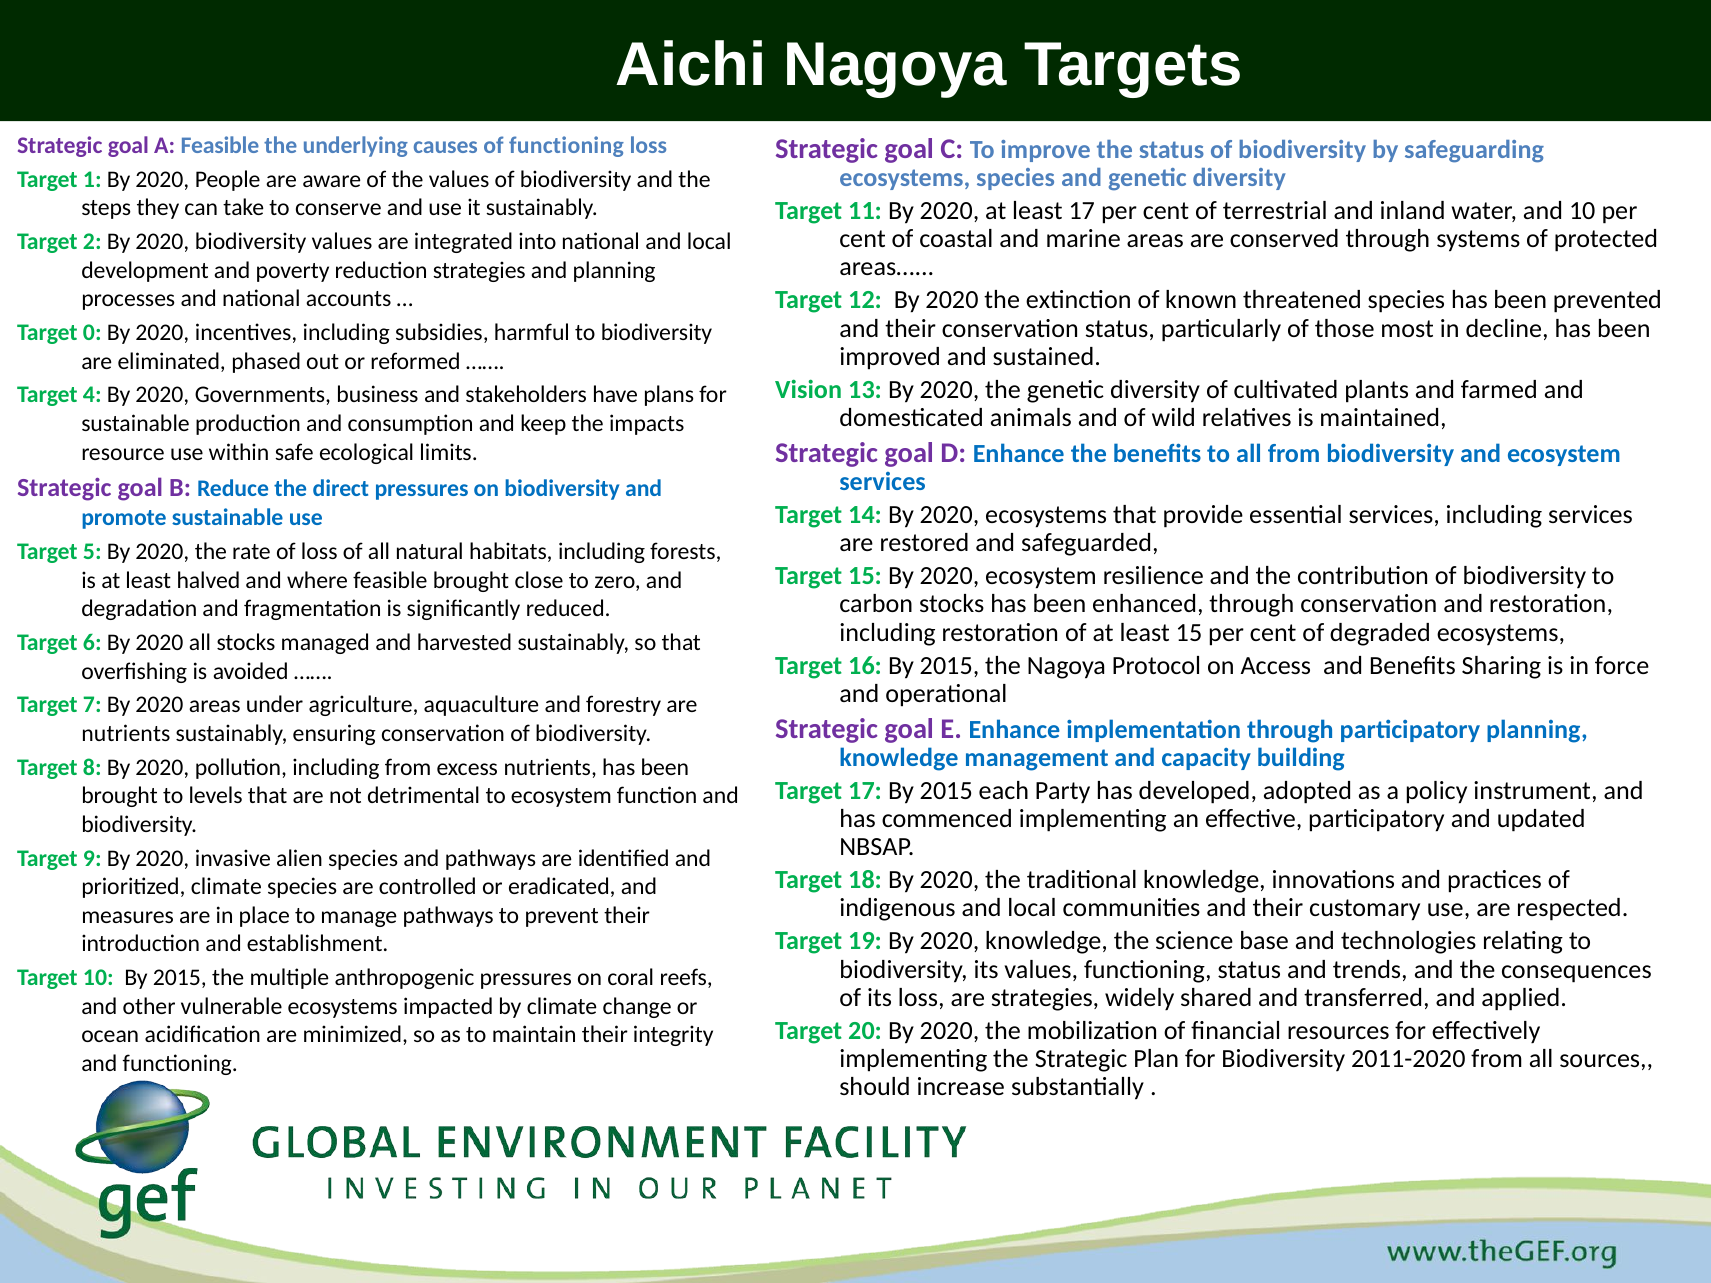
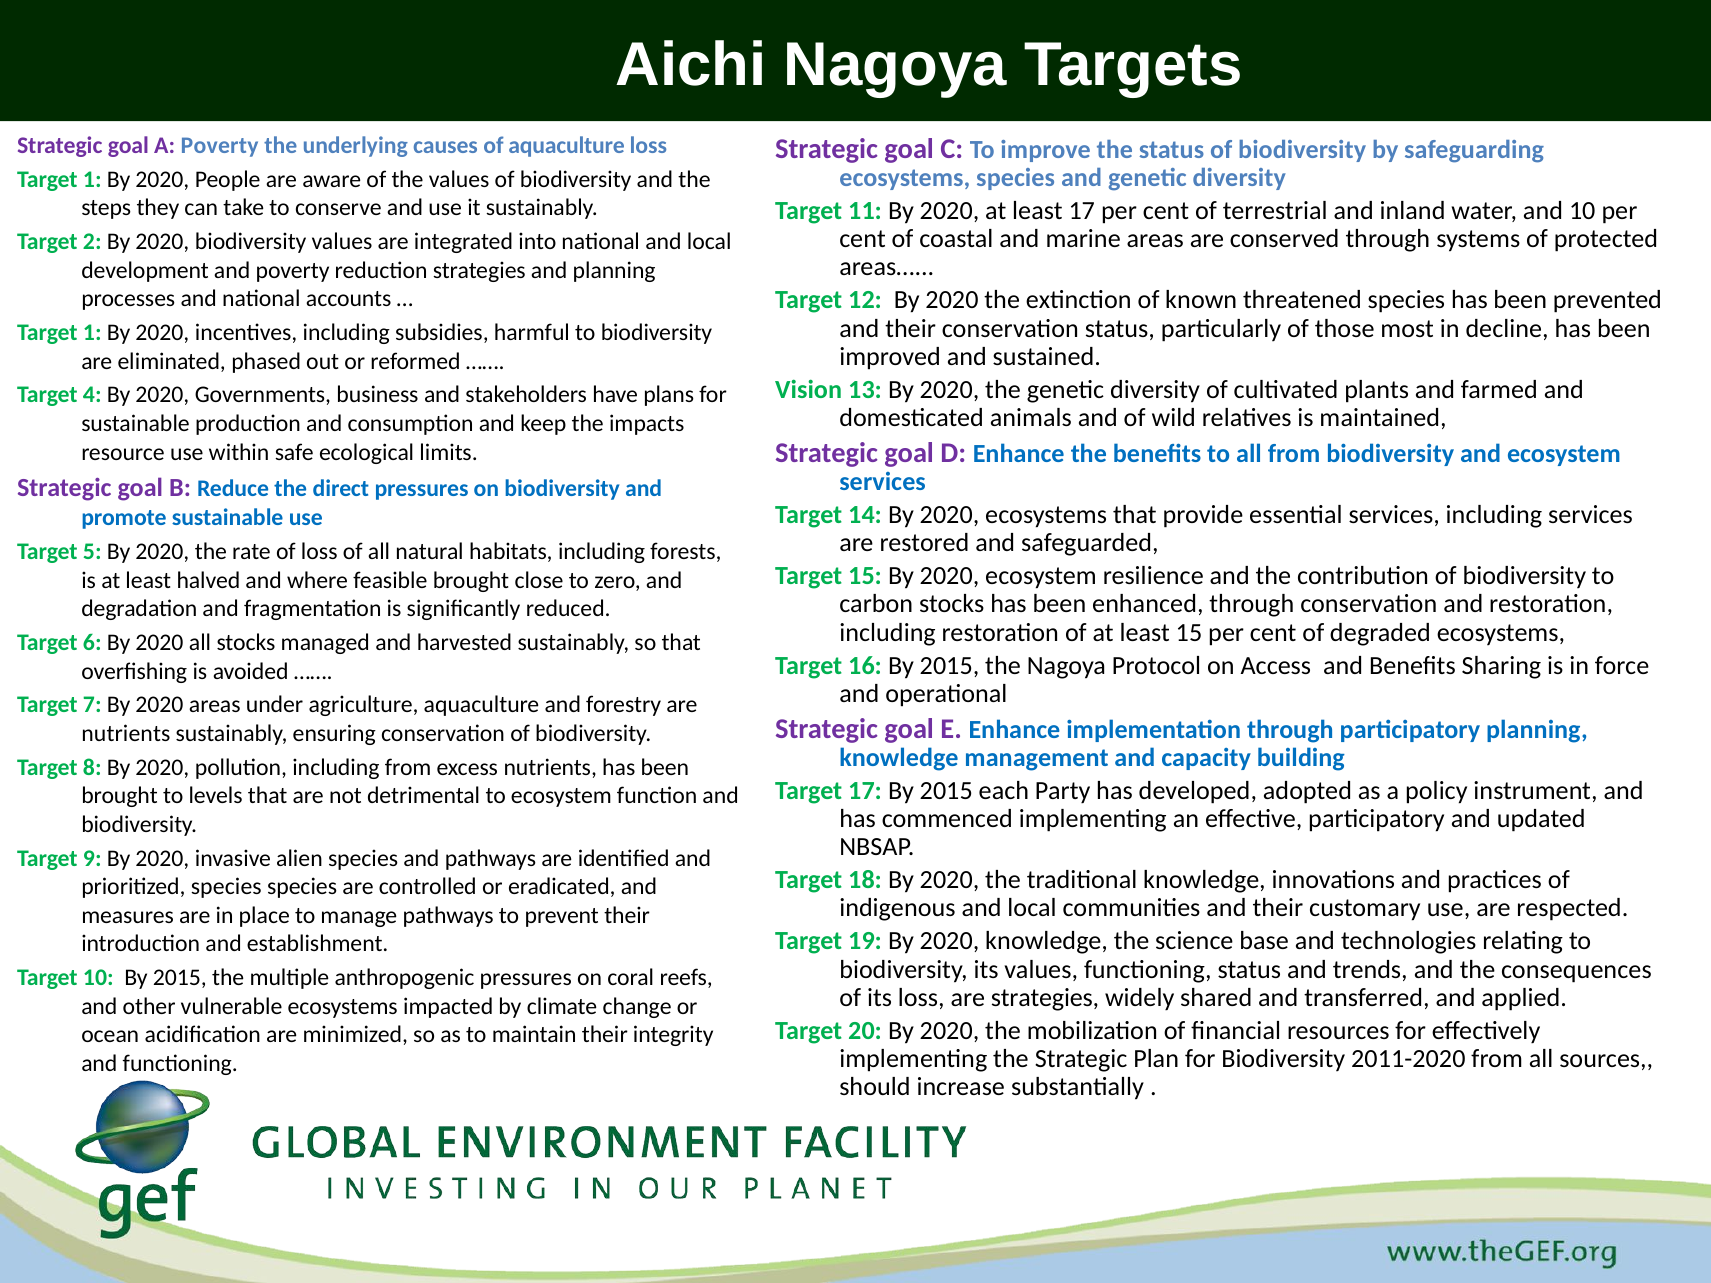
A Feasible: Feasible -> Poverty (220, 146)
of functioning: functioning -> aquaculture (567, 146)
0: 0 -> 1 (92, 333)
prioritized climate: climate -> species (226, 887)
